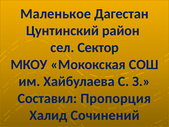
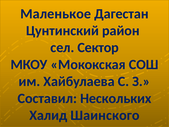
Пропорция: Пропорция -> Нескольких (116, 98)
Сочинений: Сочинений -> Шаинского (105, 115)
